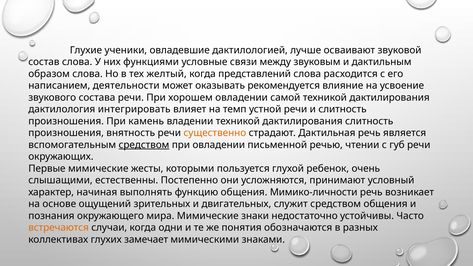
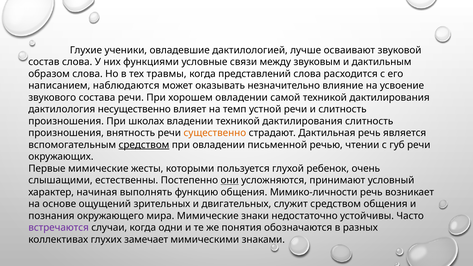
желтый: желтый -> травмы (167, 74)
деятельности: деятельности -> наблюдаются (126, 86)
рекомендуется: рекомендуется -> незначительно (284, 86)
интегрировать: интегрировать -> несущественно (134, 109)
камень: камень -> школах (146, 121)
они underline: none -> present (230, 180)
встречаются colour: orange -> purple (59, 228)
